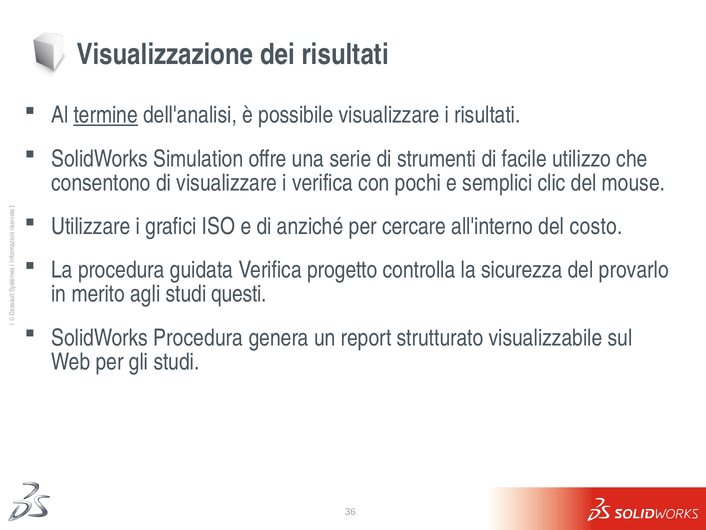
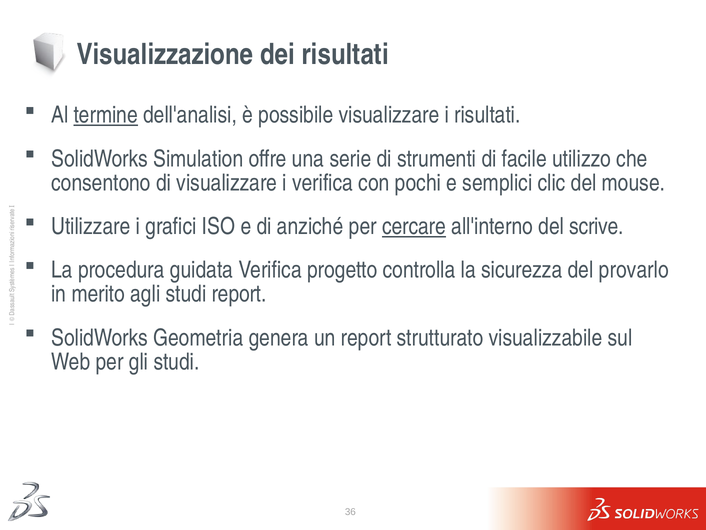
cercare underline: none -> present (414, 226)
costo: costo -> scrive (597, 226)
studi questi: questi -> report (239, 294)
SolidWorks Procedura: Procedura -> Geometria (198, 338)
